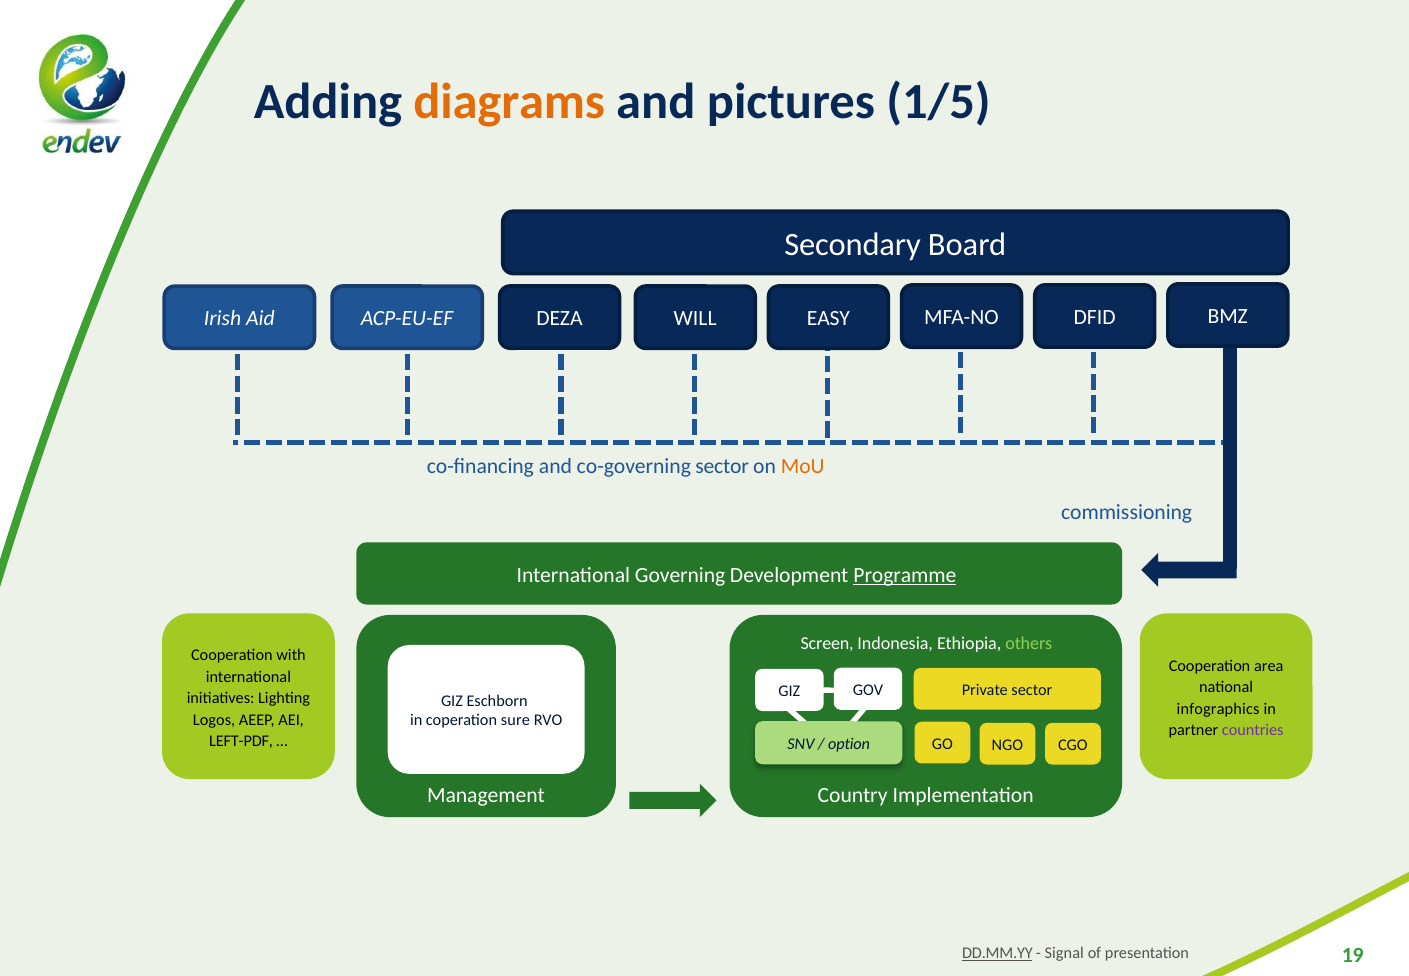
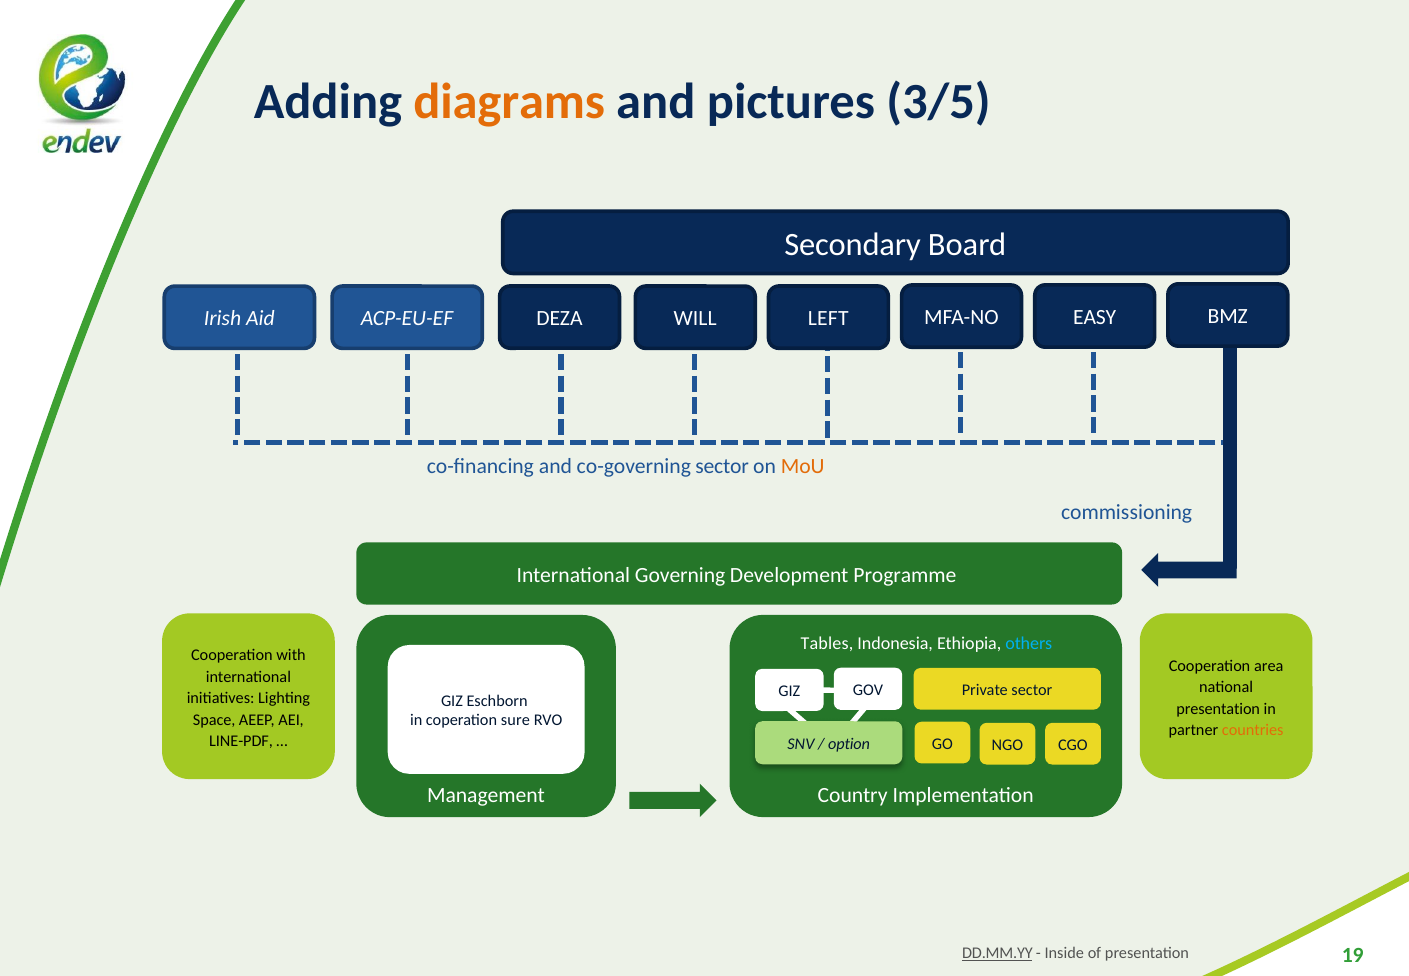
1/5: 1/5 -> 3/5 (938, 102)
DFID: DFID -> EASY (1095, 317)
EASY: EASY -> LEFT (828, 318)
Programme underline: present -> none (905, 575)
Screen: Screen -> Tables (827, 643)
others colour: light green -> light blue (1029, 643)
infographics: infographics -> presentation (1218, 709)
Logos: Logos -> Space (214, 719)
countries colour: purple -> orange (1253, 730)
LEFT-PDF: LEFT-PDF -> LINE-PDF (241, 741)
Signal: Signal -> Inside (1064, 953)
